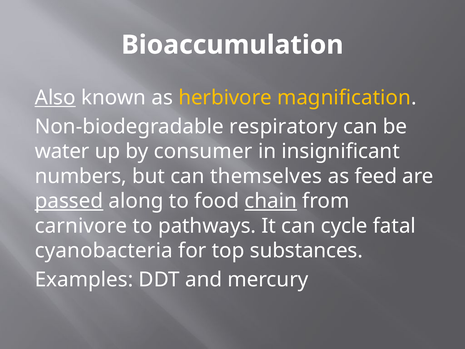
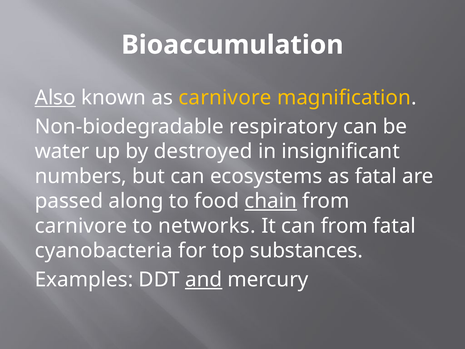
as herbivore: herbivore -> carnivore (225, 98)
consumer: consumer -> destroyed (203, 151)
themselves: themselves -> ecosystems (266, 176)
as feed: feed -> fatal (376, 176)
passed underline: present -> none (69, 201)
pathways: pathways -> networks (207, 226)
can cycle: cycle -> from (344, 226)
and underline: none -> present (204, 280)
